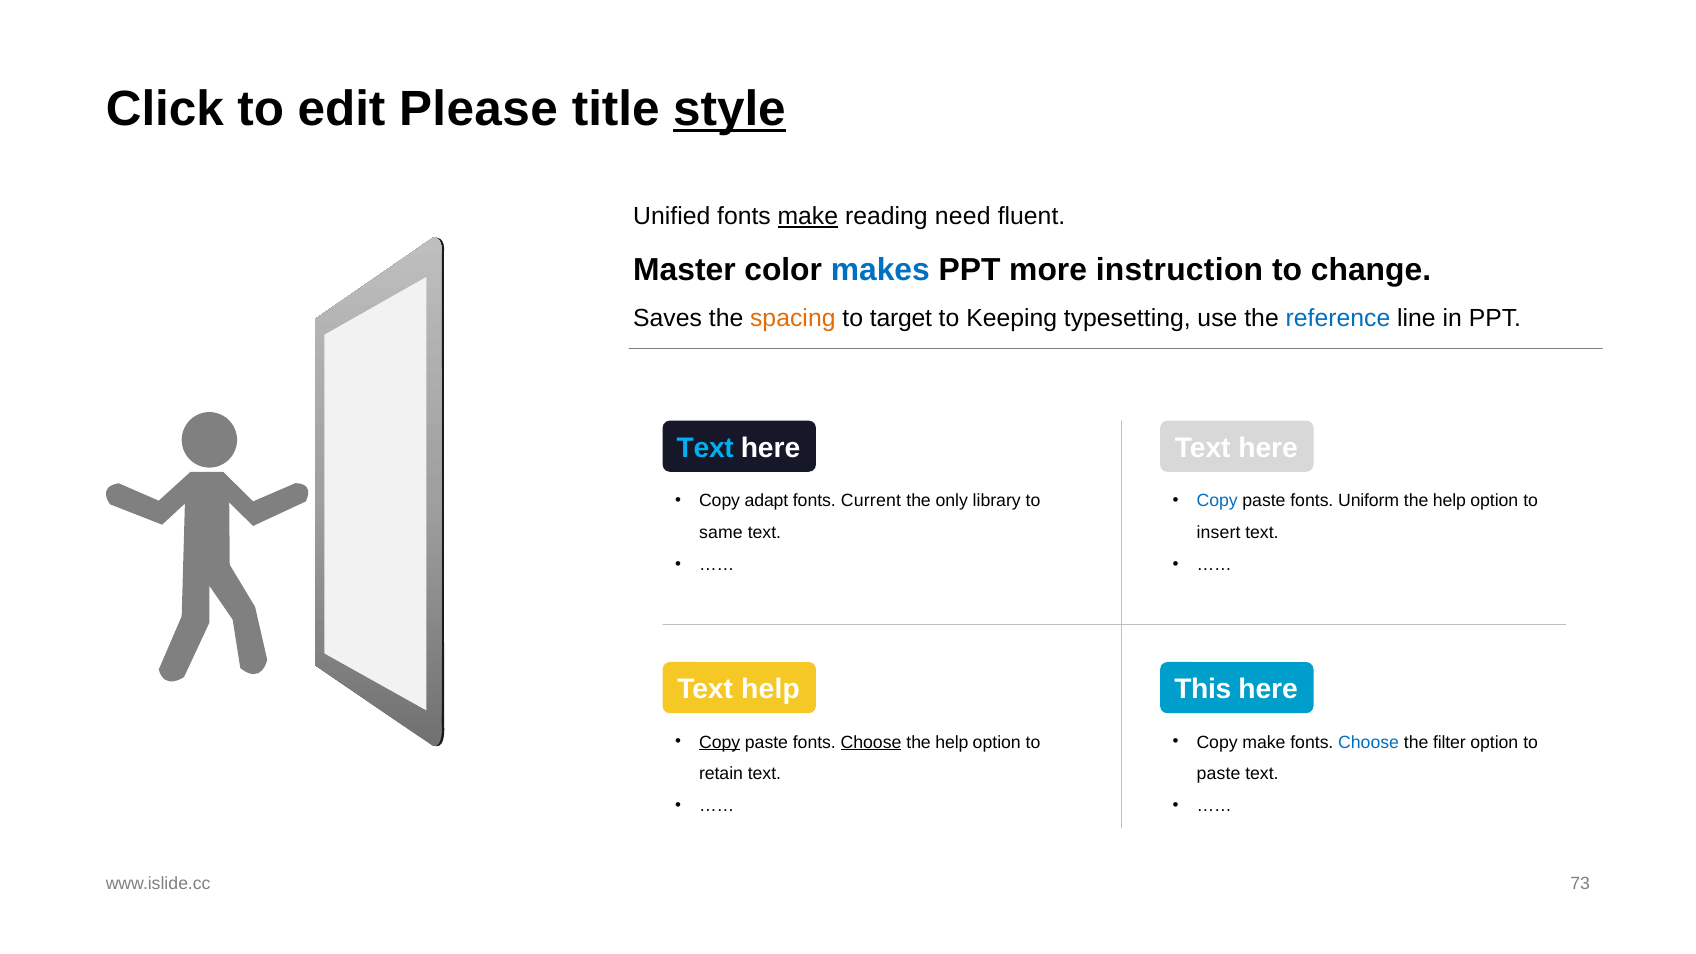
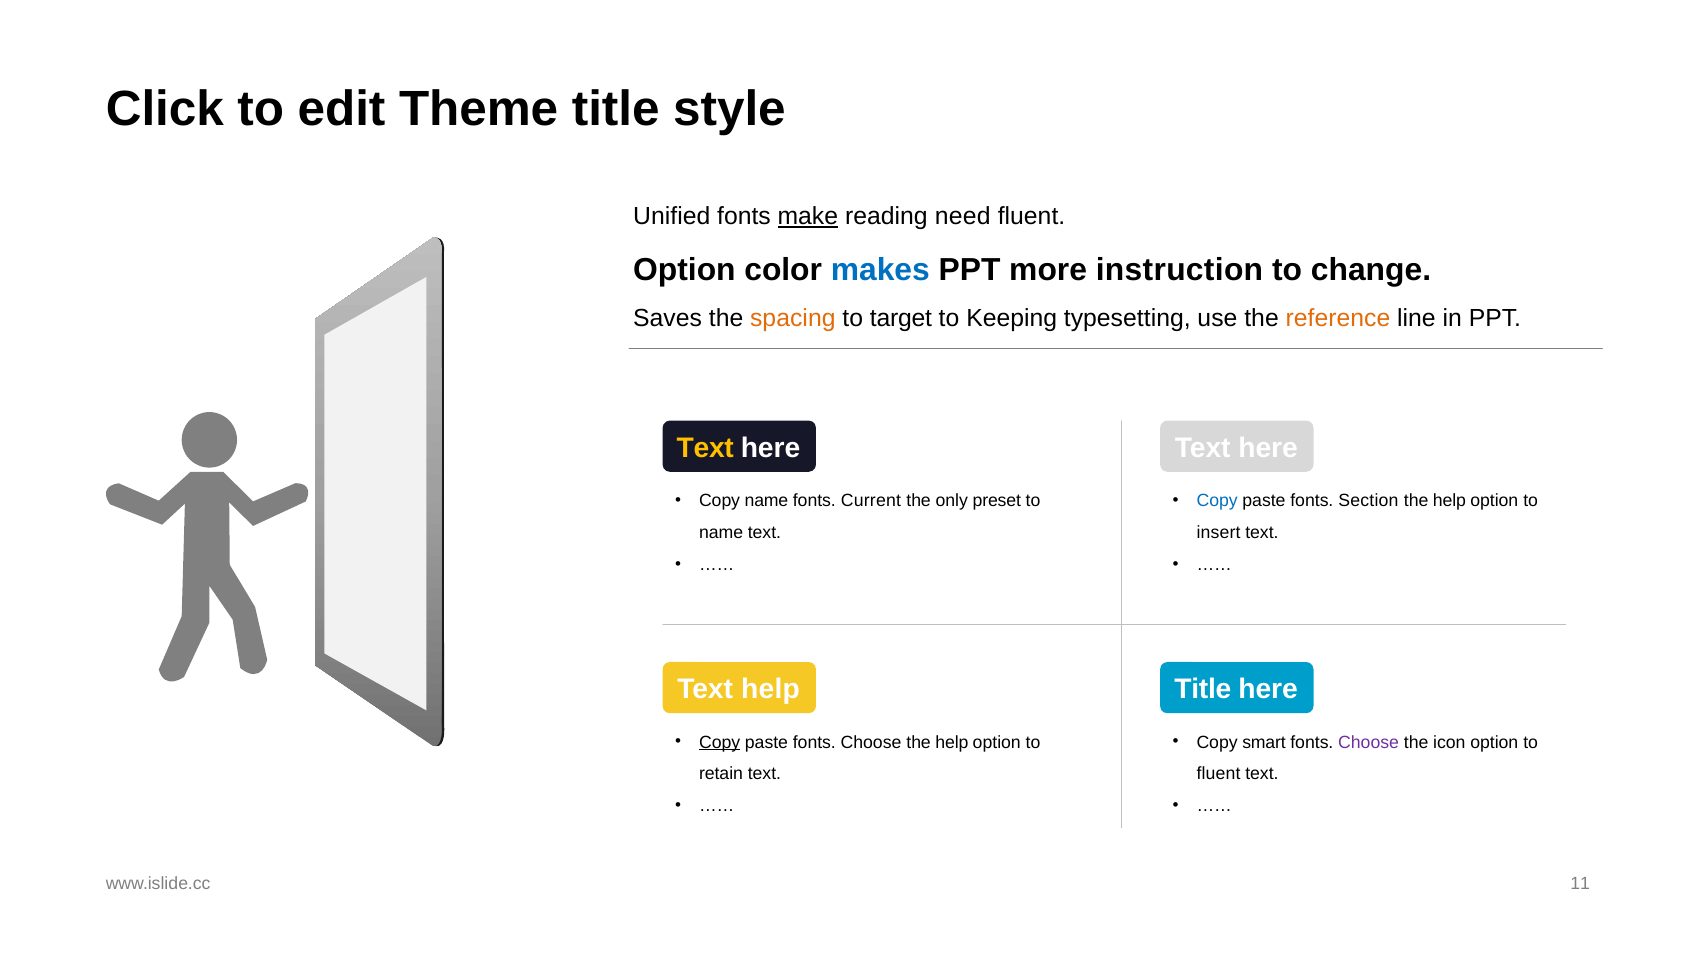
Please: Please -> Theme (479, 110)
style underline: present -> none (729, 110)
Master: Master -> Option (684, 270)
reference colour: blue -> orange (1338, 318)
Text colour: light blue -> yellow (705, 448)
Copy adapt: adapt -> name (766, 501)
library: library -> preset (997, 501)
Uniform: Uniform -> Section (1368, 501)
same: same -> name (721, 533)
This: This -> Title (1203, 690)
Choose underline: present -> none (871, 742)
Copy make: make -> smart (1264, 742)
Choose colour: blue -> purple (1369, 742)
filter: filter -> icon (1449, 742)
paste: paste -> fluent (1218, 774)
73: 73 -> 11 (1580, 884)
